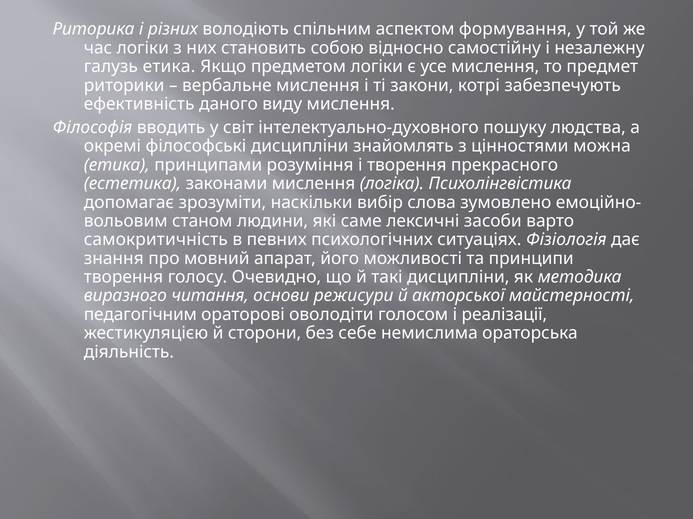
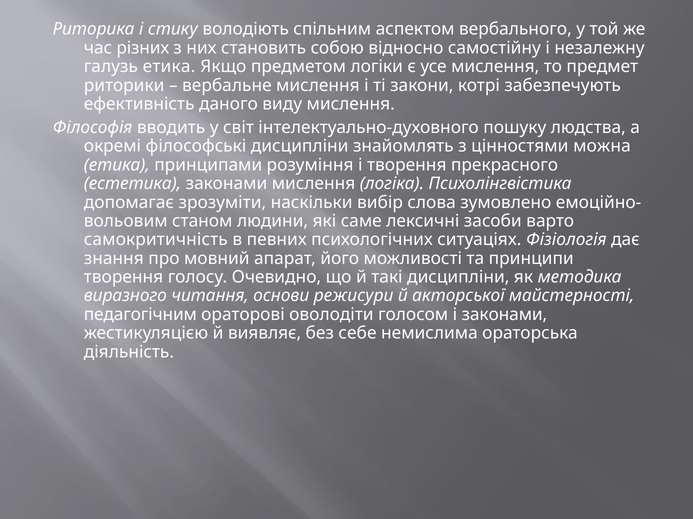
різних: різних -> стику (173, 29)
формування: формування -> вербального (515, 29)
час логіки: логіки -> різних (143, 48)
і реалізації: реалізації -> законами (504, 315)
сторони: сторони -> виявляє (265, 334)
